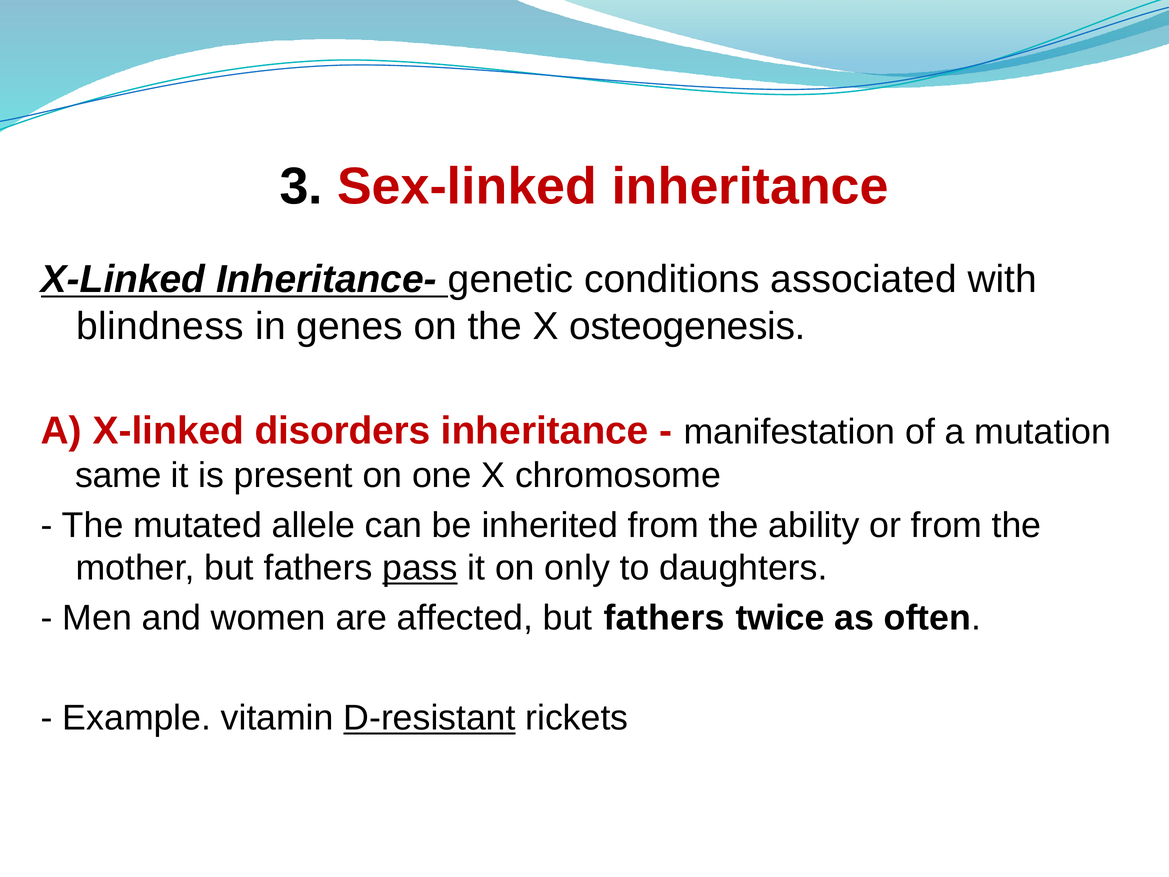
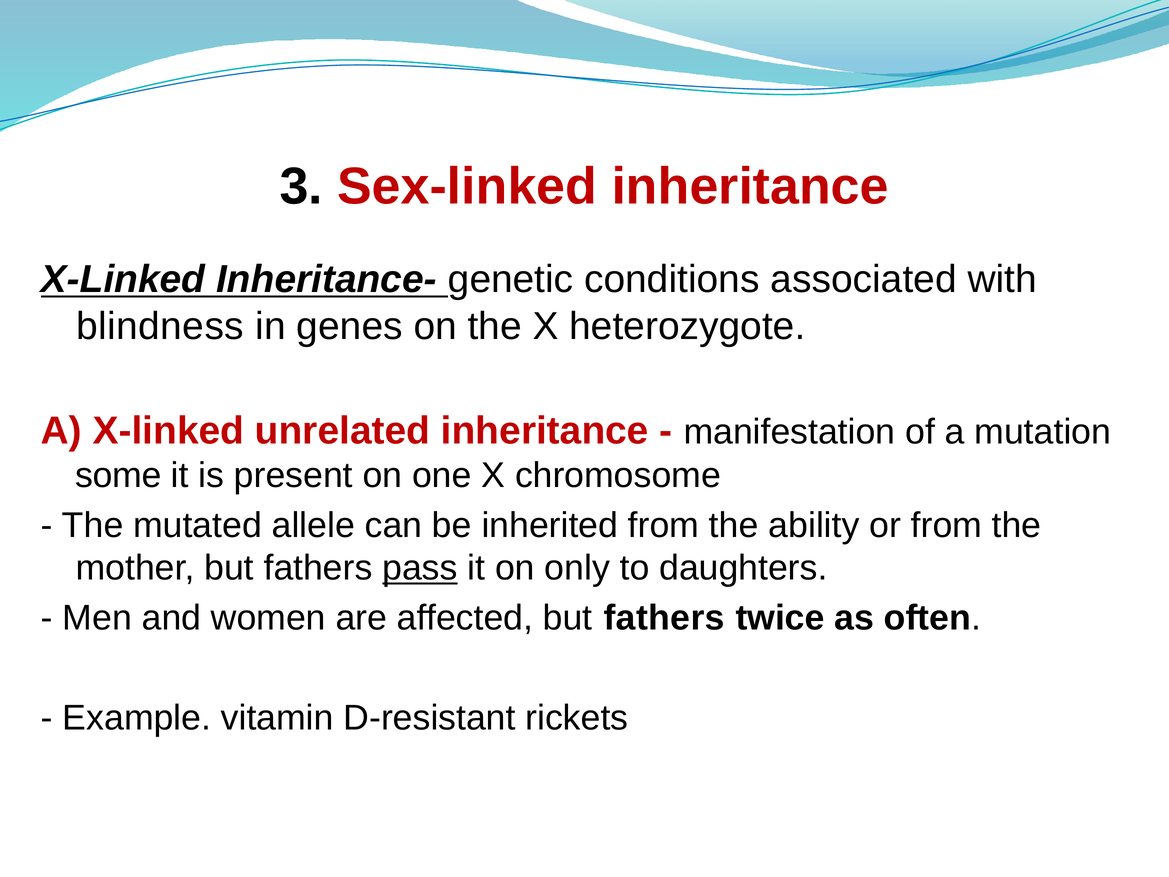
osteogenesis: osteogenesis -> heterozygote (687, 326)
disorders: disorders -> unrelated (343, 431)
same: same -> some (119, 475)
D-resistant underline: present -> none (430, 718)
